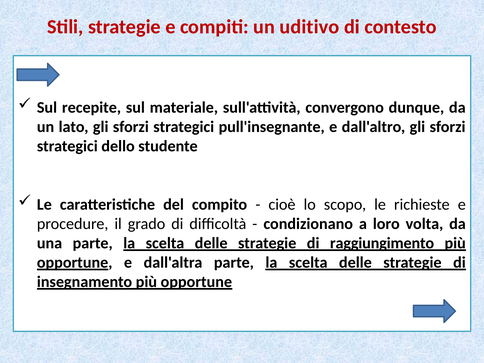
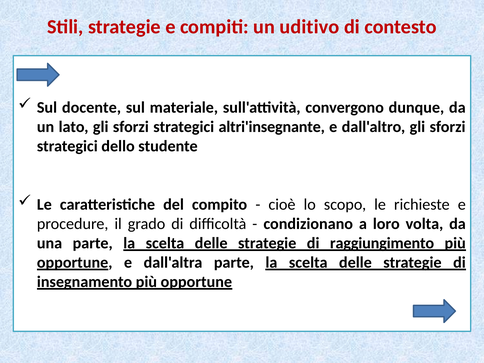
recepite: recepite -> docente (91, 108)
pull'insegnante: pull'insegnante -> altri'insegnante (272, 127)
